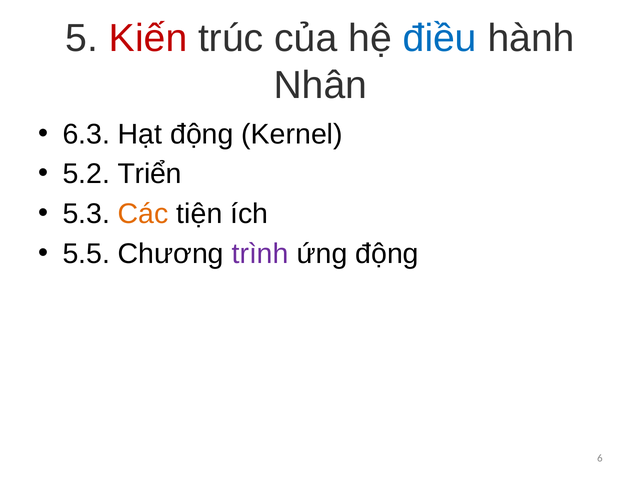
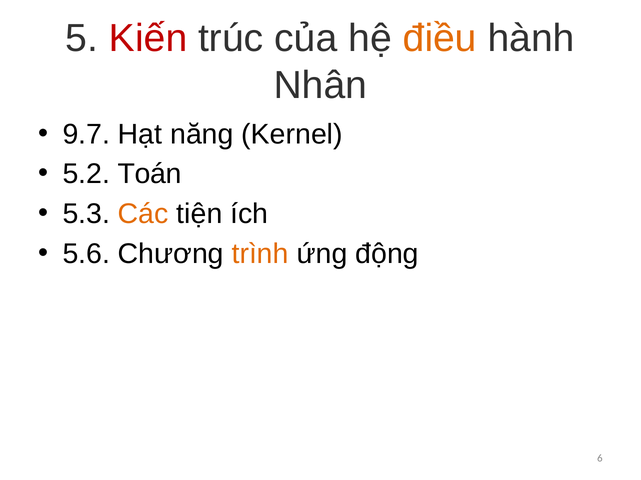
điều colour: blue -> orange (440, 39)
6.3: 6.3 -> 9.7 (86, 134)
Hạt động: động -> năng (202, 134)
Triển: Triển -> Toán (150, 174)
5.5: 5.5 -> 5.6 (86, 254)
trình colour: purple -> orange (260, 254)
